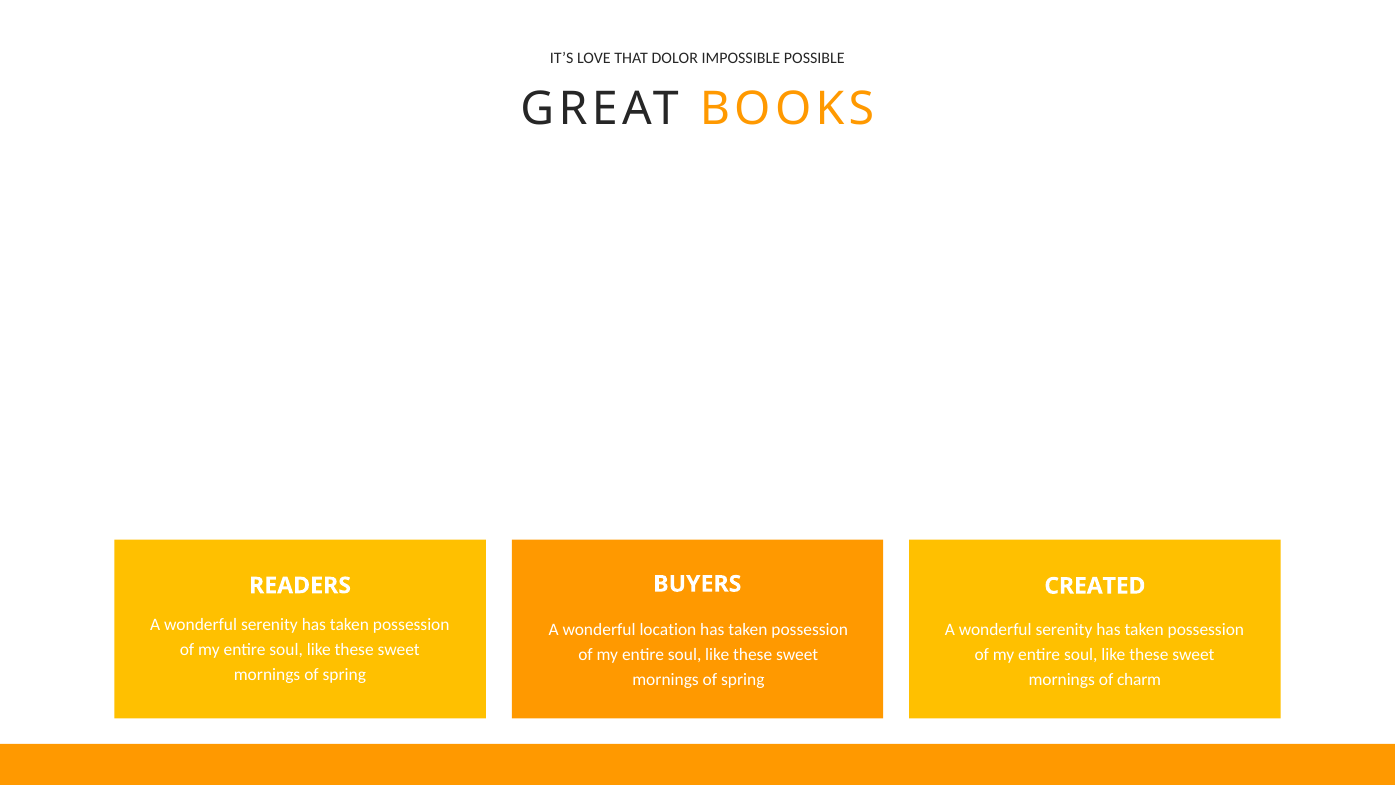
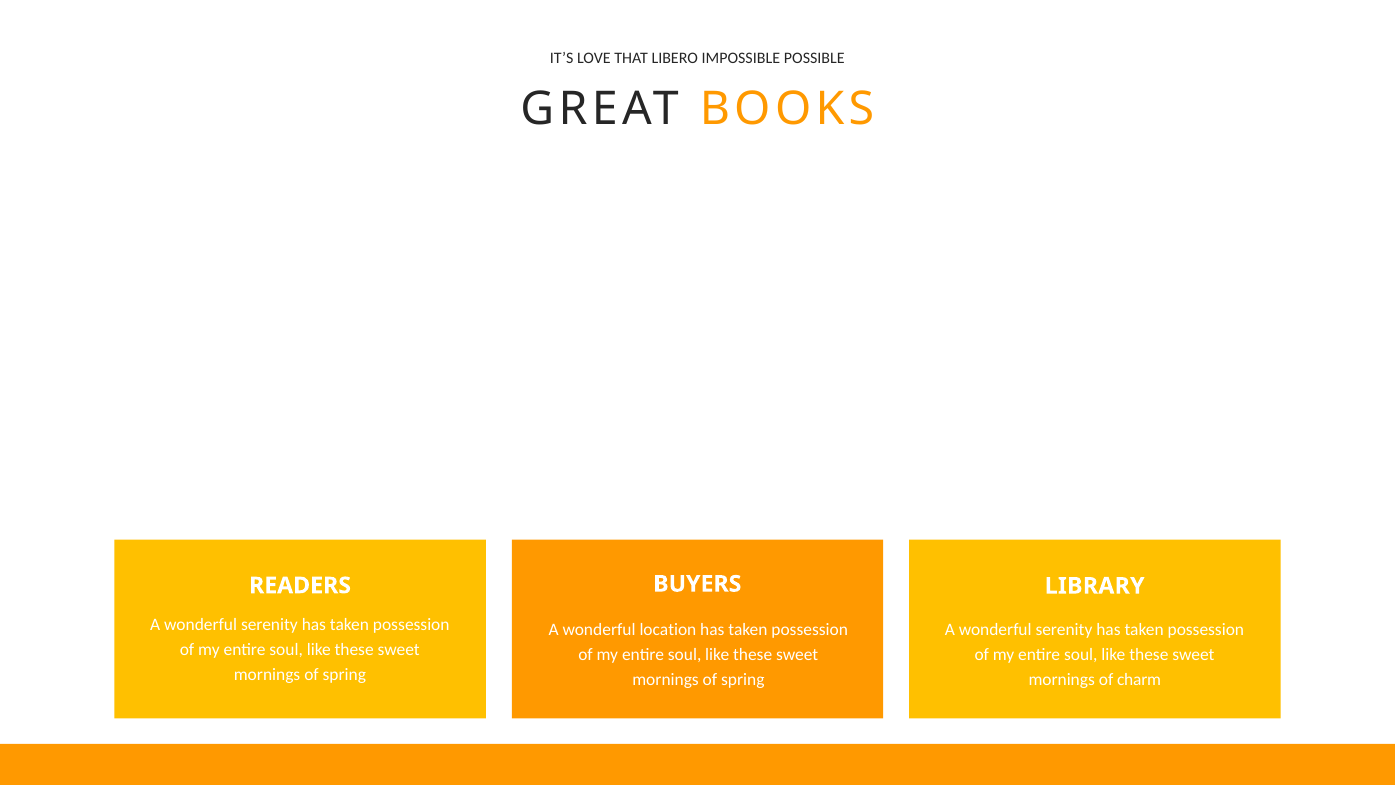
DOLOR: DOLOR -> LIBERO (675, 58)
CREATED: CREATED -> LIBRARY (1095, 586)
